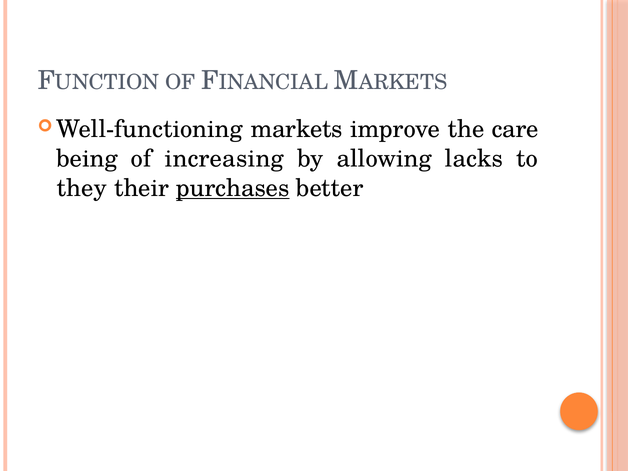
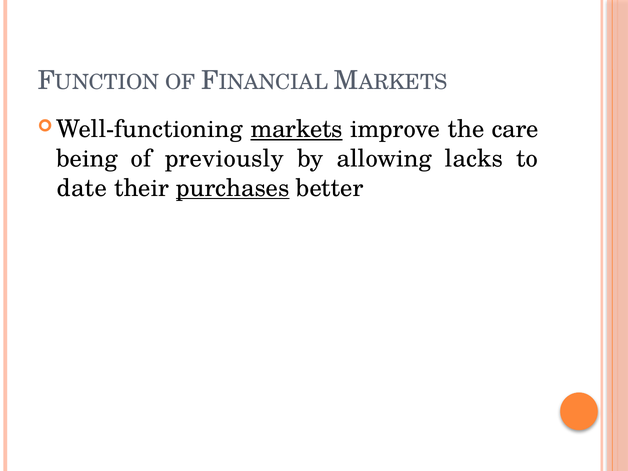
markets underline: none -> present (297, 129)
increasing: increasing -> previously (224, 159)
they: they -> date (82, 188)
